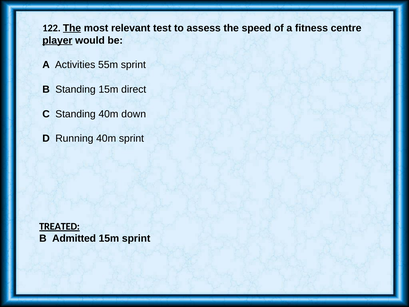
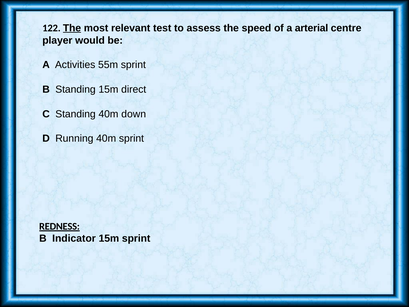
fitness: fitness -> arterial (312, 28)
player underline: present -> none (57, 40)
TREATED: TREATED -> REDNESS (59, 226)
Admitted: Admitted -> Indicator (74, 238)
